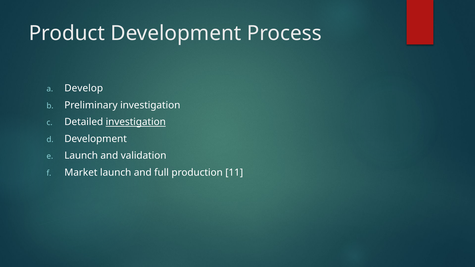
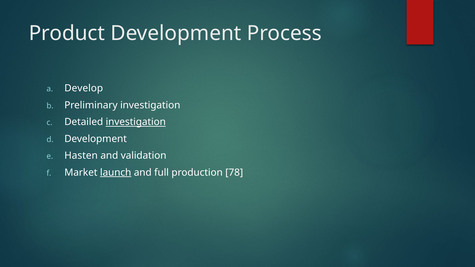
Launch: Launch -> Hasten (81, 156)
launch underline: none -> present (116, 173)
11: 11 -> 78 (234, 173)
